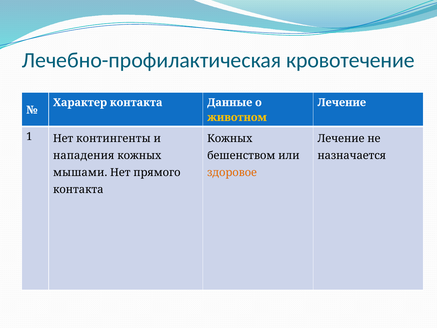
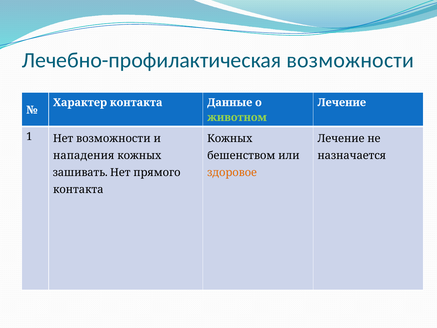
Лечебно-профилактическая кровотечение: кровотечение -> возможности (350, 60)
животном colour: yellow -> light green (237, 117)
Нет контингенты: контингенты -> возможности (113, 139)
мышами: мышами -> зашивать (80, 172)
